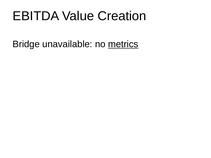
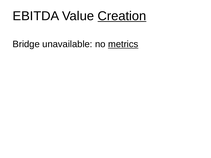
Creation underline: none -> present (122, 16)
